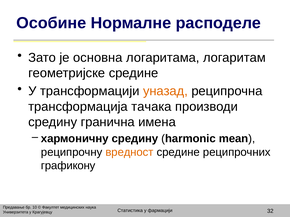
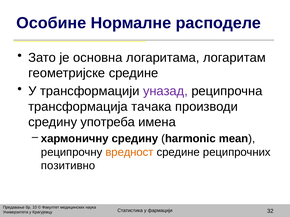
уназад colour: orange -> purple (165, 91)
гранична: гранична -> употреба (108, 122)
графикону: графикону -> позитивно (68, 166)
